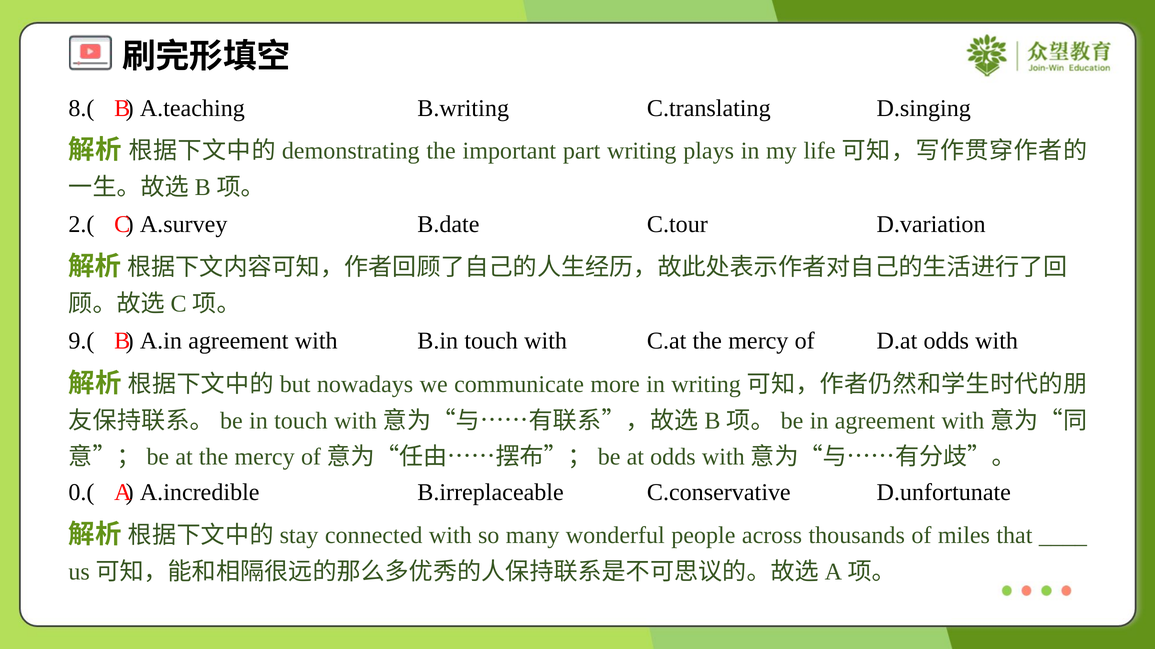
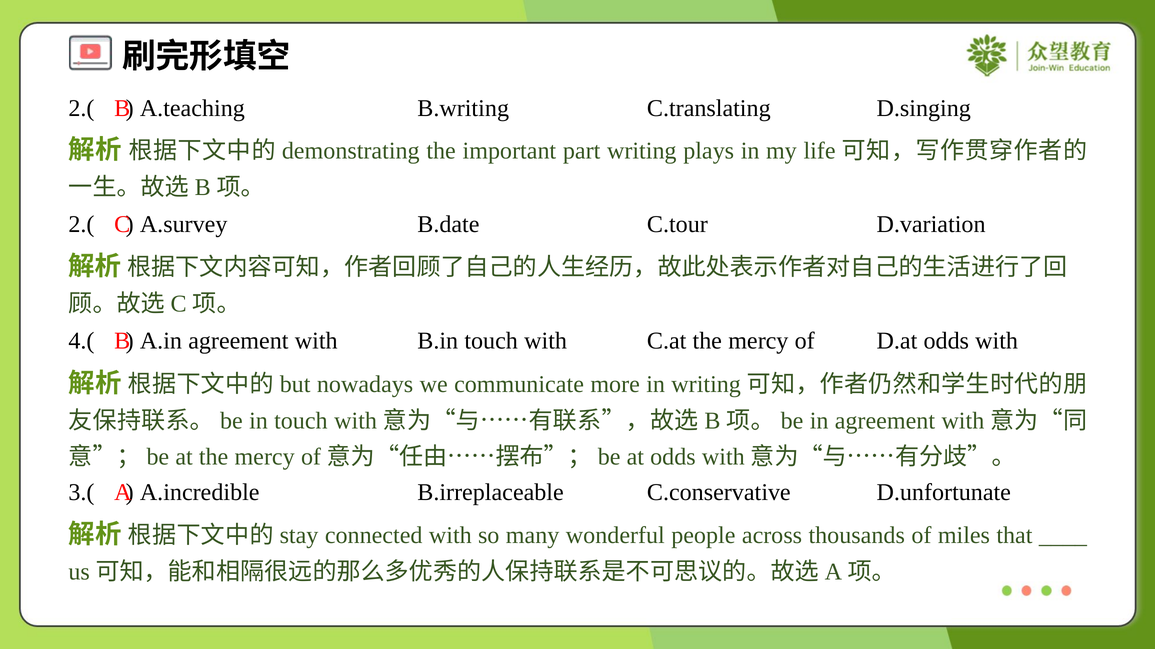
8.(: 8.( -> 2.( (81, 108)
9.(: 9.( -> 4.( (81, 341)
0.(: 0.( -> 3.( (81, 493)
